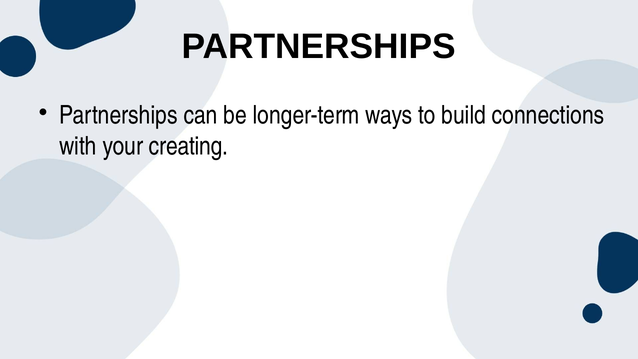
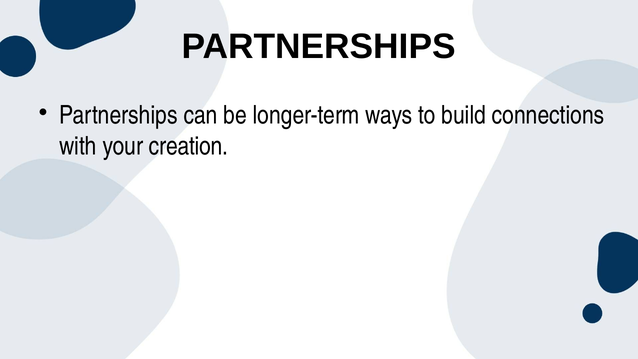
creating: creating -> creation (189, 146)
